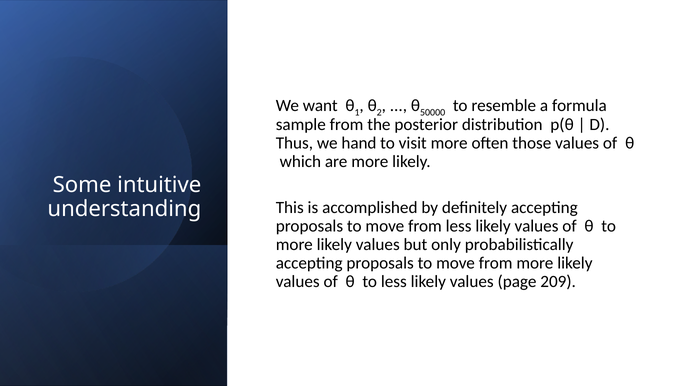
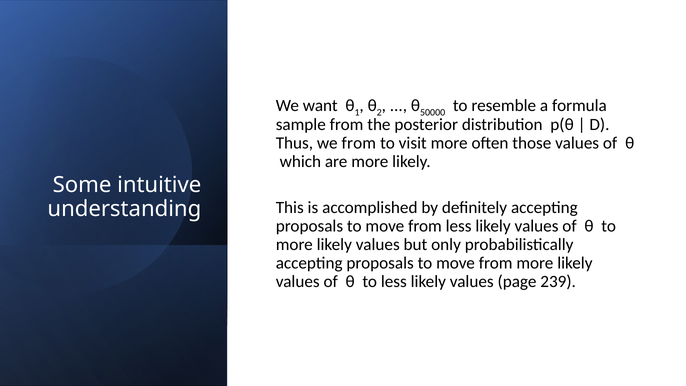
we hand: hand -> from (359, 143)
209: 209 -> 239 (558, 281)
